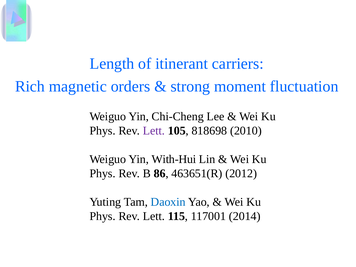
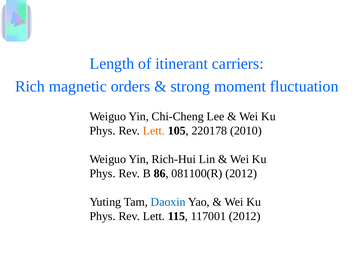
Lett colour: purple -> orange (154, 131)
818698: 818698 -> 220178 (209, 131)
With-Hui: With-Hui -> Rich-Hui (174, 159)
463651(R: 463651(R -> 081100(R (197, 173)
117001 2014: 2014 -> 2012 (245, 216)
